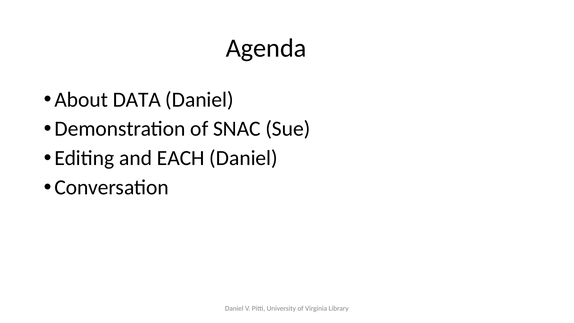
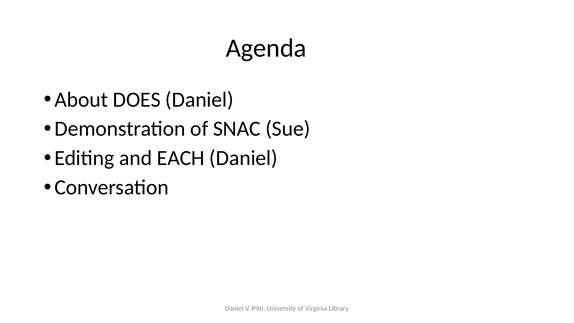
DATA: DATA -> DOES (137, 100)
